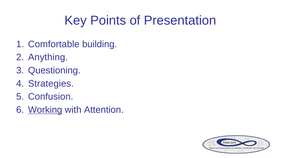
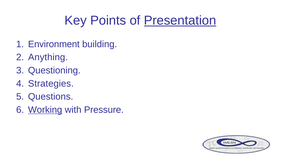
Presentation underline: none -> present (180, 20)
Comfortable: Comfortable -> Environment (54, 44)
Confusion: Confusion -> Questions (51, 97)
Attention: Attention -> Pressure (104, 110)
